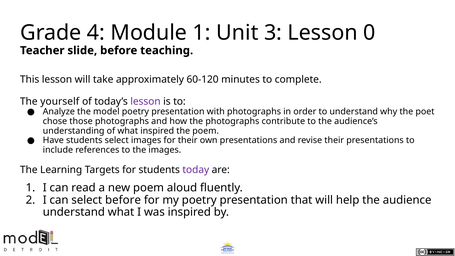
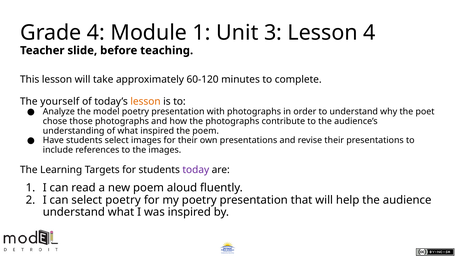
Lesson 0: 0 -> 4 (369, 33)
lesson colour: purple -> orange (145, 101)
select before: before -> poetry (123, 200)
